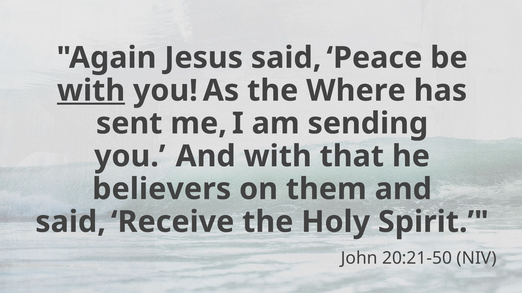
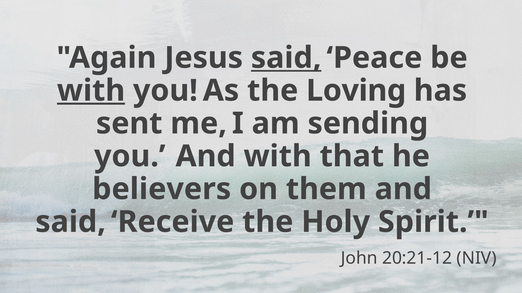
said underline: none -> present (286, 58)
Where: Where -> Loving (356, 91)
20:21-50: 20:21-50 -> 20:21-12 (417, 259)
